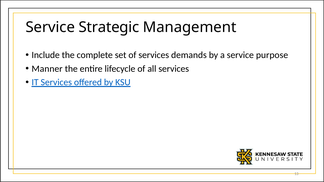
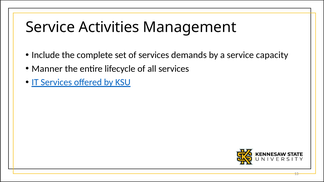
Strategic: Strategic -> Activities (109, 27)
purpose: purpose -> capacity (272, 55)
